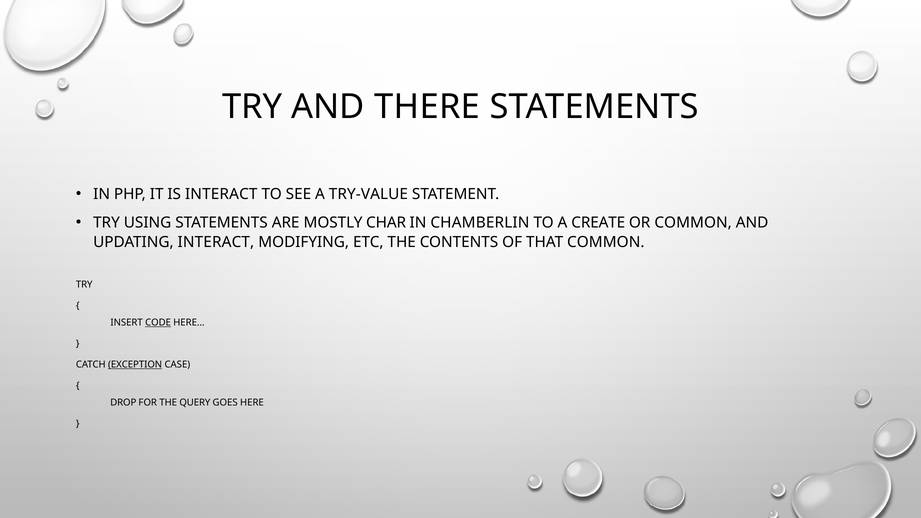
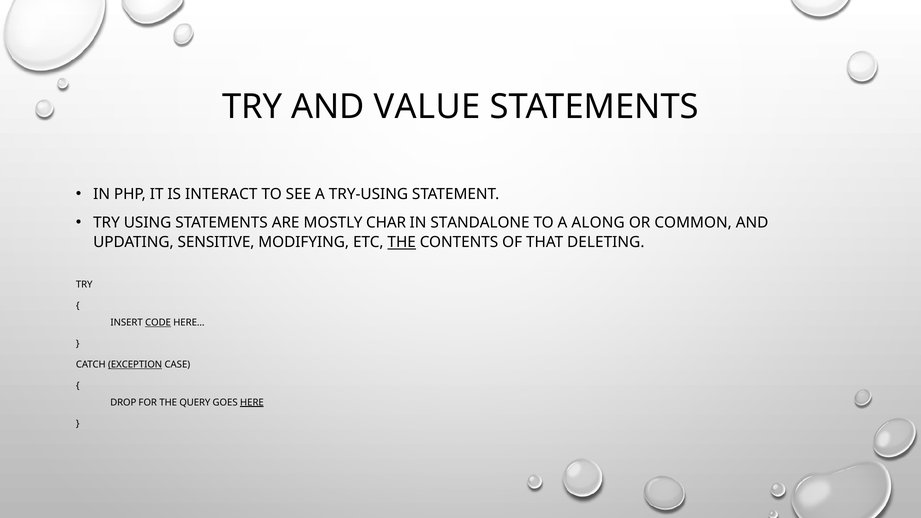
THERE: THERE -> VALUE (427, 107)
TRY-VALUE: TRY-VALUE -> TRY-USING (368, 194)
CHAMBERLIN: CHAMBERLIN -> STANDALONE (480, 223)
CREATE: CREATE -> ALONG (598, 223)
UPDATING INTERACT: INTERACT -> SENSITIVE (216, 242)
THE underline: none -> present (402, 242)
THAT COMMON: COMMON -> DELETING (606, 242)
HERE underline: none -> present (252, 402)
